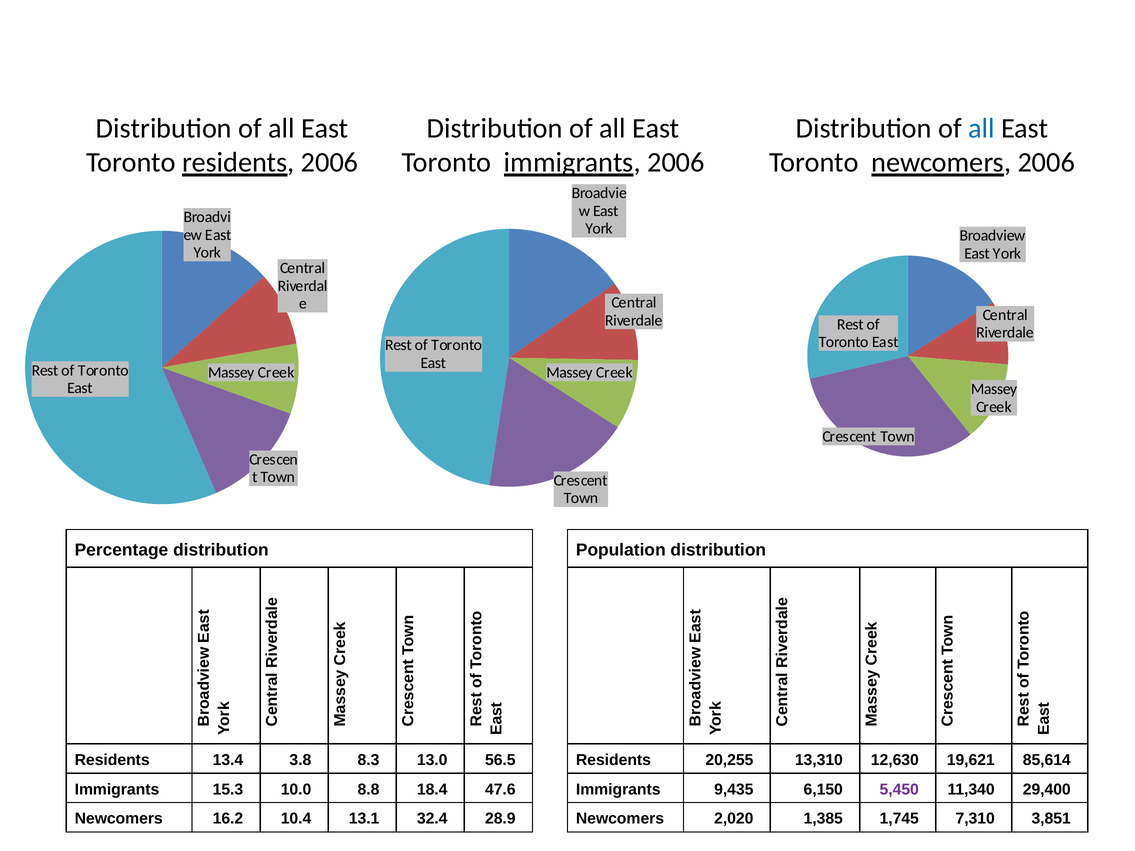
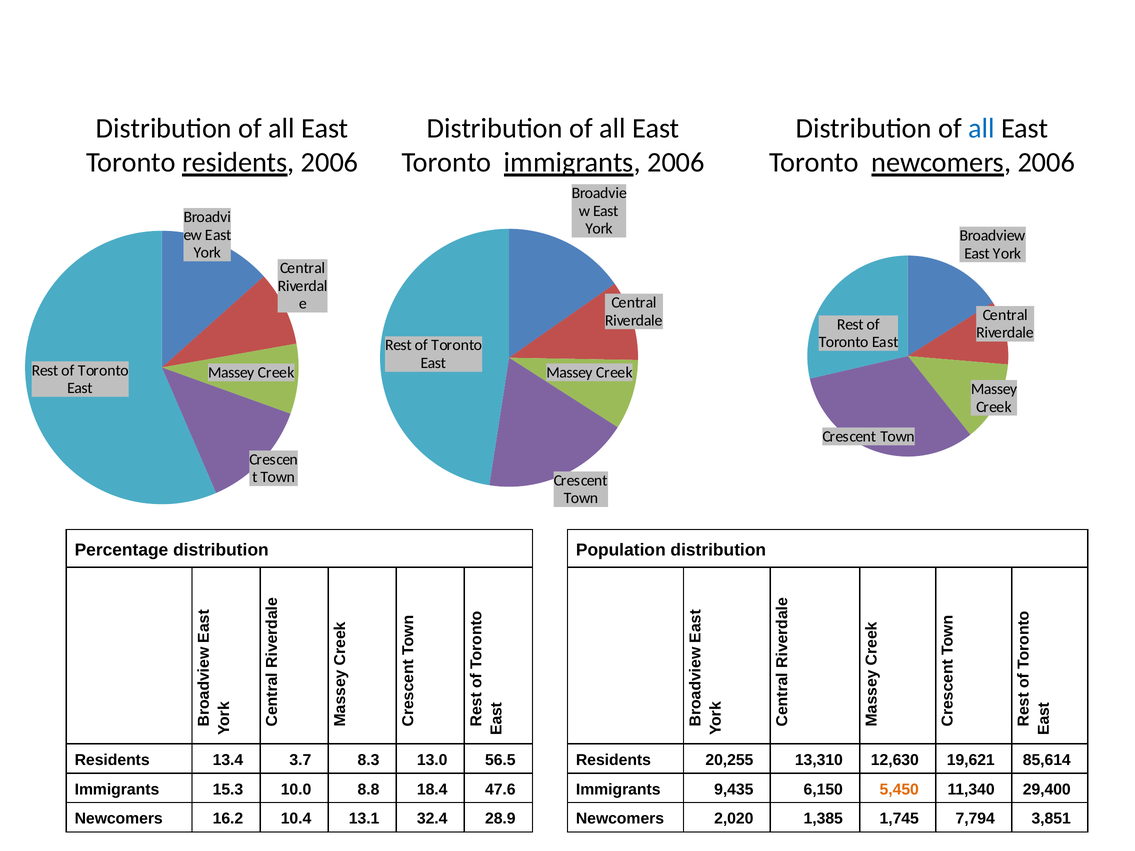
3.8: 3.8 -> 3.7 (300, 760)
5,450 colour: purple -> orange (899, 790)
7,310: 7,310 -> 7,794 (975, 819)
